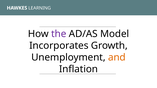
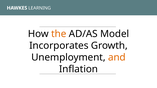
the colour: purple -> orange (59, 34)
